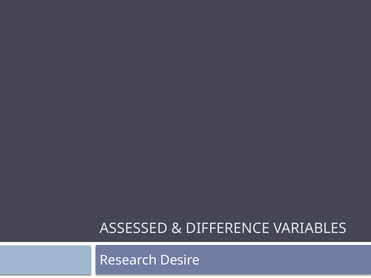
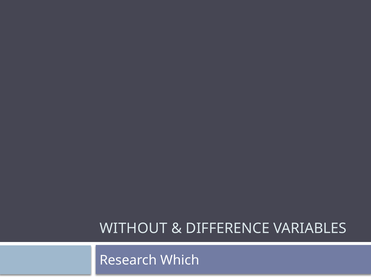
ASSESSED: ASSESSED -> WITHOUT (134, 229)
Desire: Desire -> Which (180, 260)
